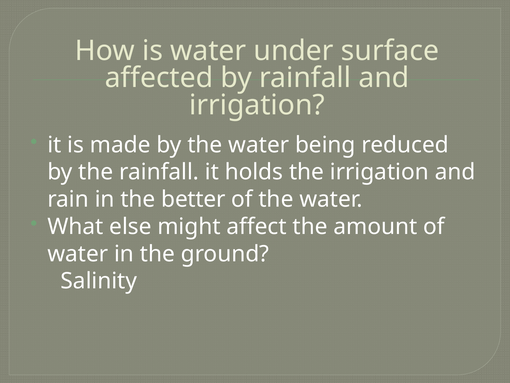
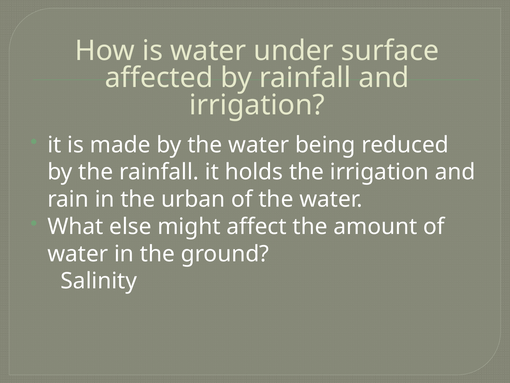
better: better -> urban (193, 199)
